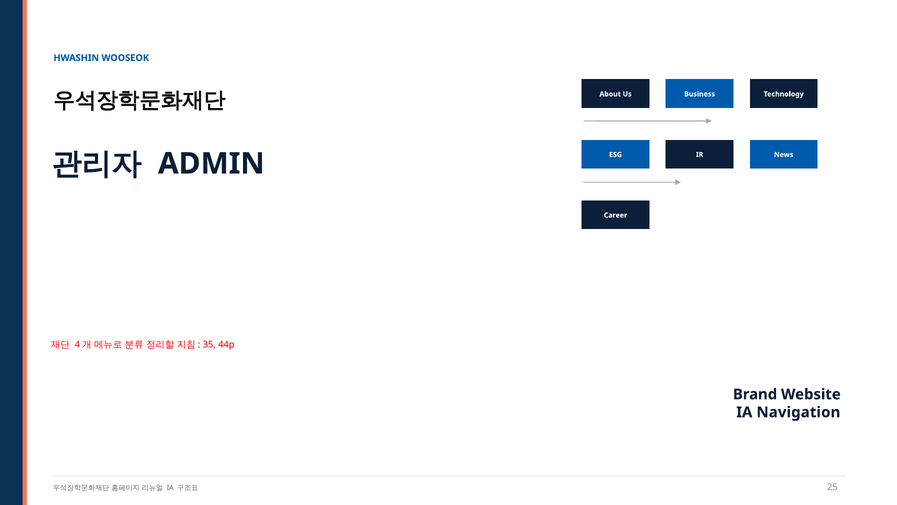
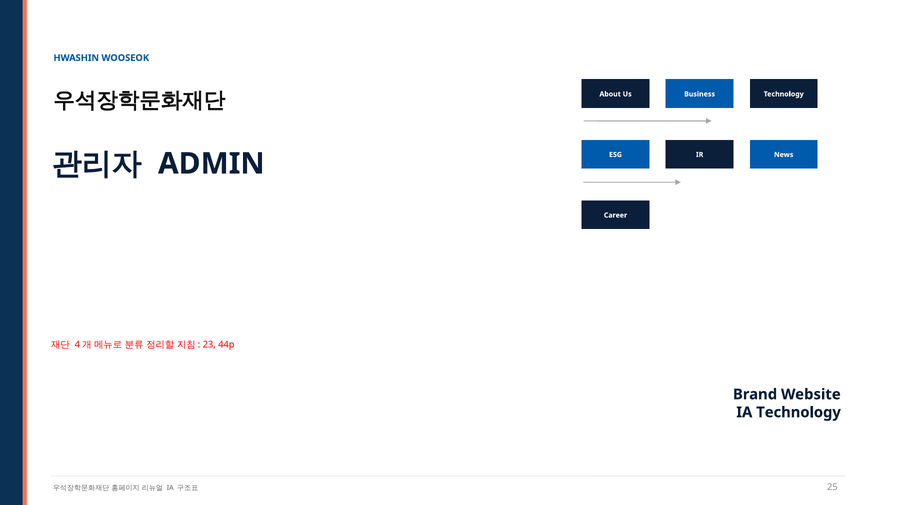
35: 35 -> 23 (209, 344)
IA Navigation: Navigation -> Technology (799, 412)
